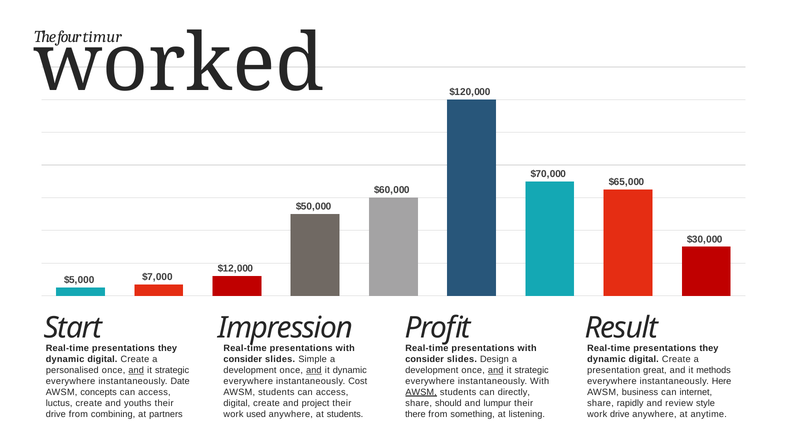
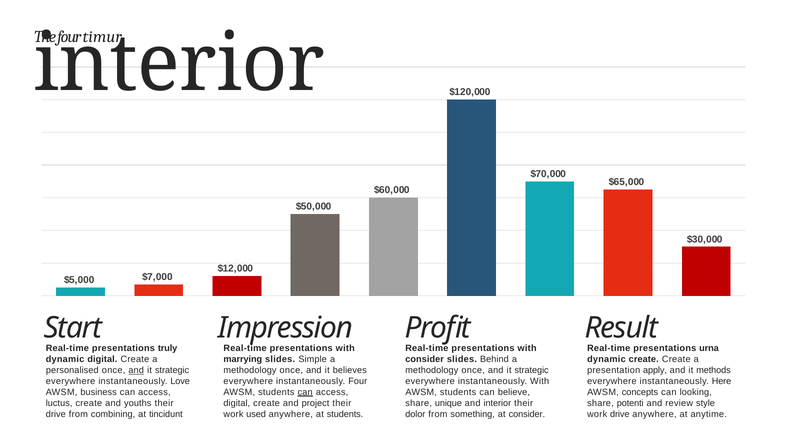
worked: worked -> interior (179, 64)
they: they -> truly (168, 348)
they: they -> urna (709, 348)
consider: consider -> marrying (243, 359)
Design: Design -> Behind (494, 359)
digital: digital -> create (644, 359)
development: development -> methodology (250, 370)
and underline: present -> none (314, 370)
it dynamic: dynamic -> believes (350, 370)
development: development -> methodology (432, 370)
and underline: present -> none (496, 370)
great: great -> apply (655, 370)
Date: Date -> Love (180, 381)
instantaneously Cost: Cost -> Four (358, 381)
concepts: concepts -> business (99, 392)
can underline: none -> present (305, 392)
AWSM underline: present -> none (421, 392)
directly: directly -> believe (514, 392)
business: business -> concepts (640, 392)
internet: internet -> looking (696, 392)
should: should -> unique (448, 403)
and lumpur: lumpur -> interior (497, 403)
rapidly: rapidly -> potenti (630, 403)
partners: partners -> tincidunt (166, 414)
there: there -> dolor (415, 414)
at listening: listening -> consider (527, 414)
